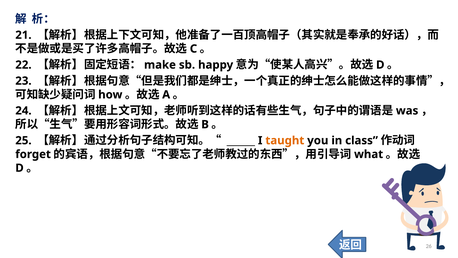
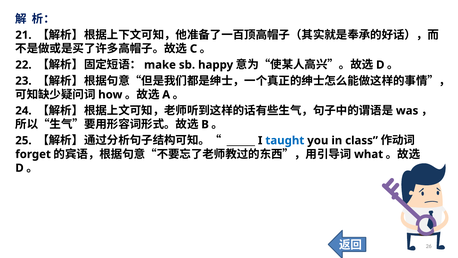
taught colour: orange -> blue (285, 140)
